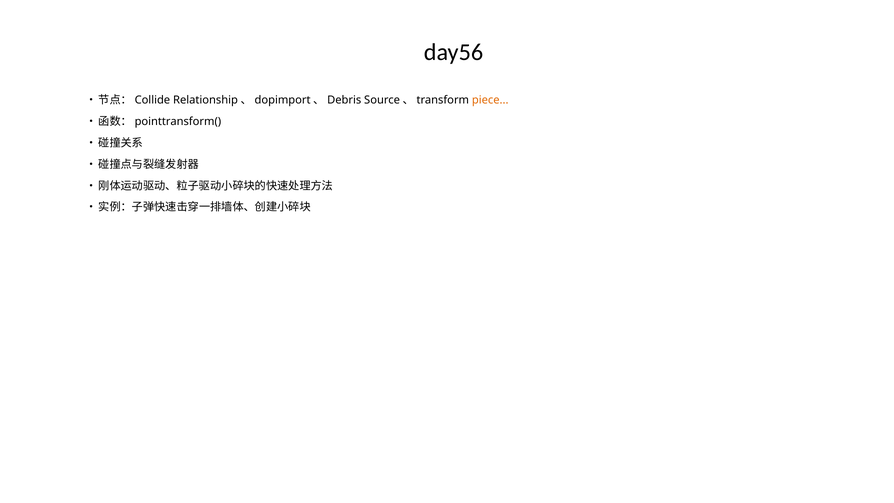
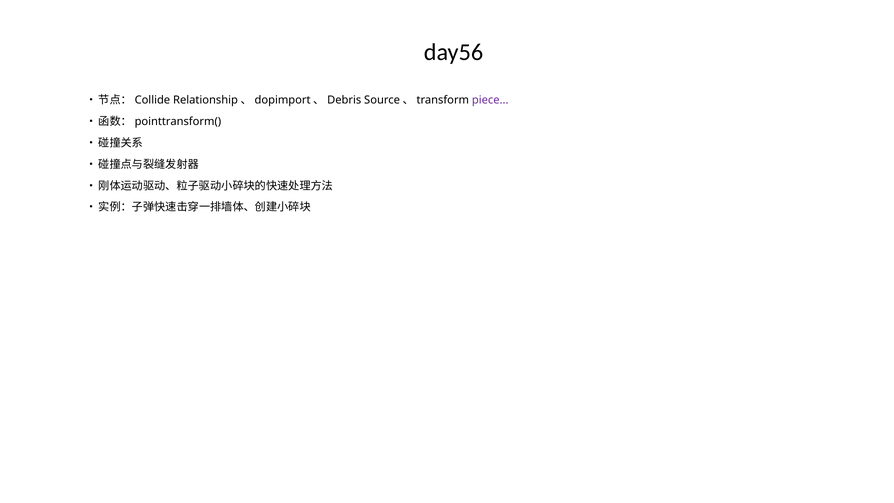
piece colour: orange -> purple (490, 100)
